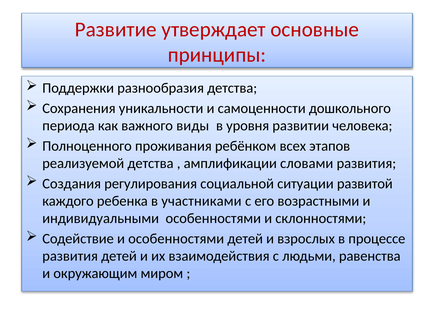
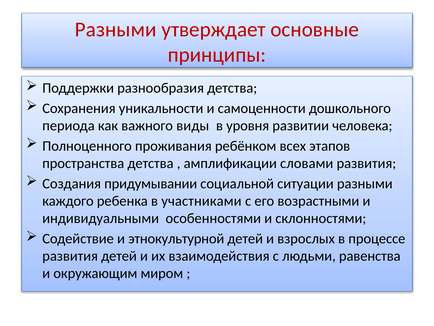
Развитие: Развитие -> Разными (116, 29)
реализуемой: реализуемой -> пространства (83, 163)
регулирования: регулирования -> придумывании (151, 183)
ситуации развитой: развитой -> разными (365, 183)
и особенностями: особенностями -> этнокультурной (176, 238)
